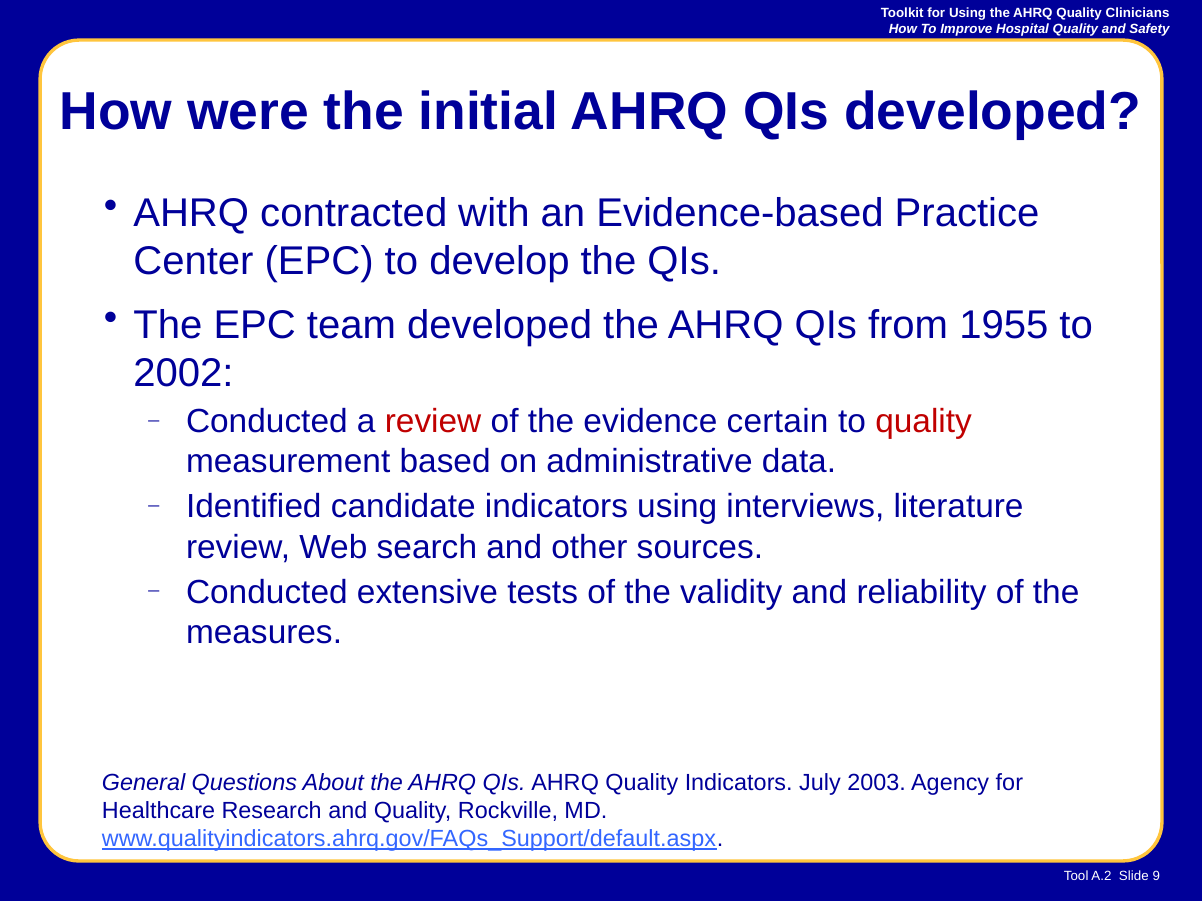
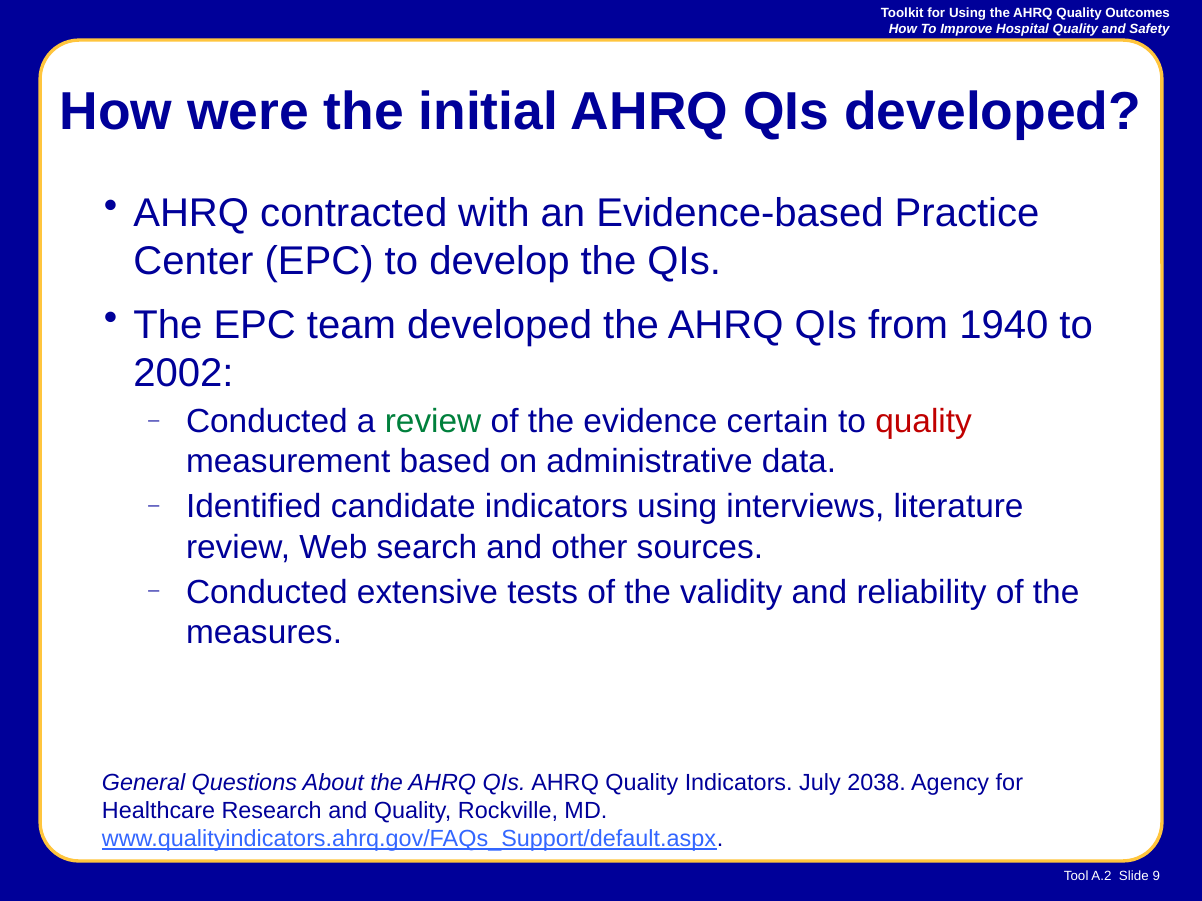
Clinicians: Clinicians -> Outcomes (1138, 13)
1955: 1955 -> 1940 (1004, 325)
review colour: red -> green (433, 422)
2003: 2003 -> 2038 (877, 783)
